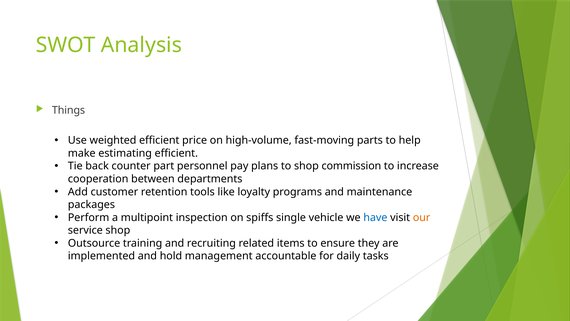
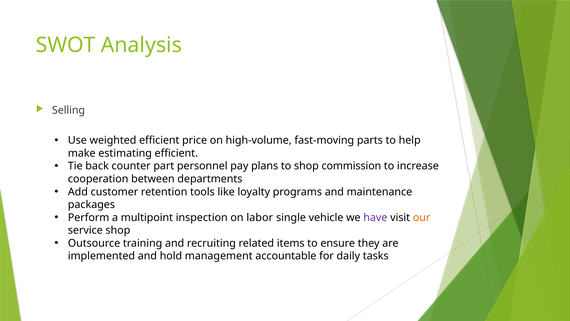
Things: Things -> Selling (69, 110)
spiffs: spiffs -> labor (260, 217)
have colour: blue -> purple (375, 217)
